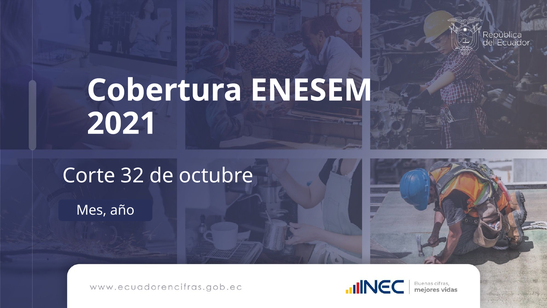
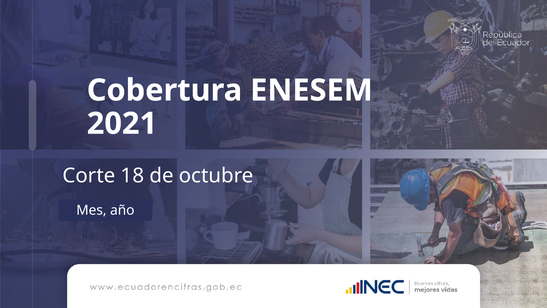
32: 32 -> 18 (132, 175)
